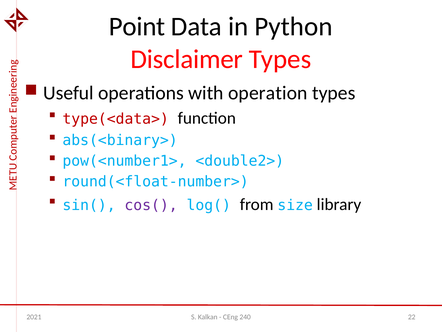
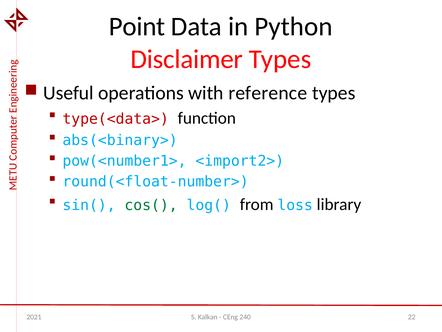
operation: operation -> reference (268, 93)
<double2>: <double2> -> <import2> (240, 161)
cos( colour: purple -> green (151, 205)
size: size -> loss (295, 205)
